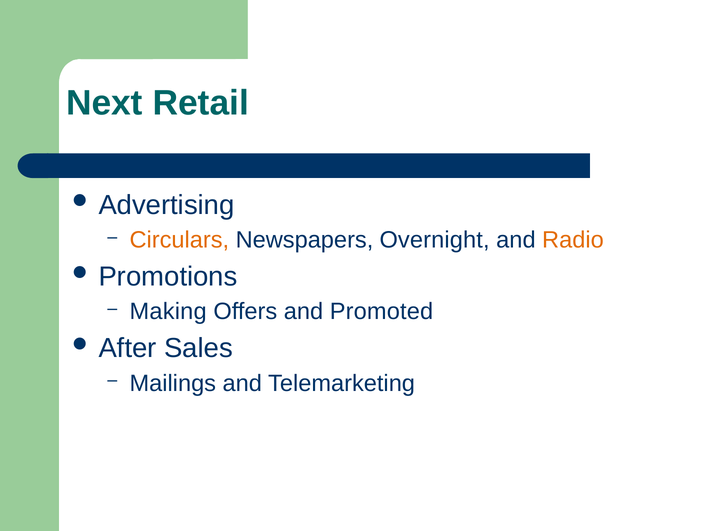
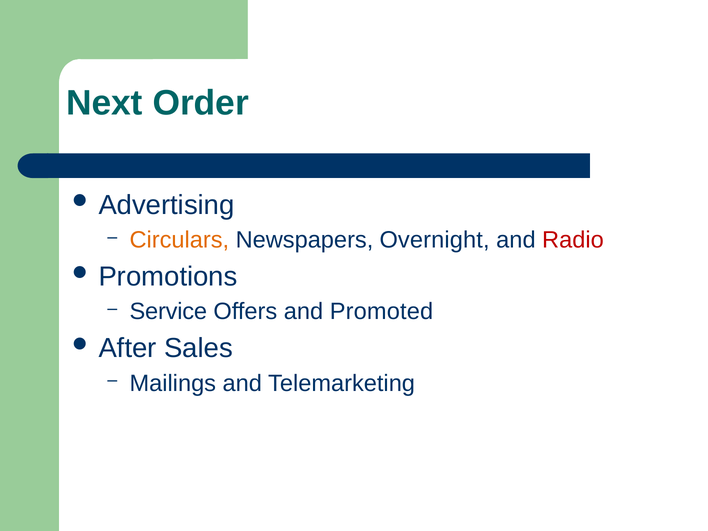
Retail: Retail -> Order (201, 103)
Radio colour: orange -> red (573, 240)
Making: Making -> Service (168, 312)
